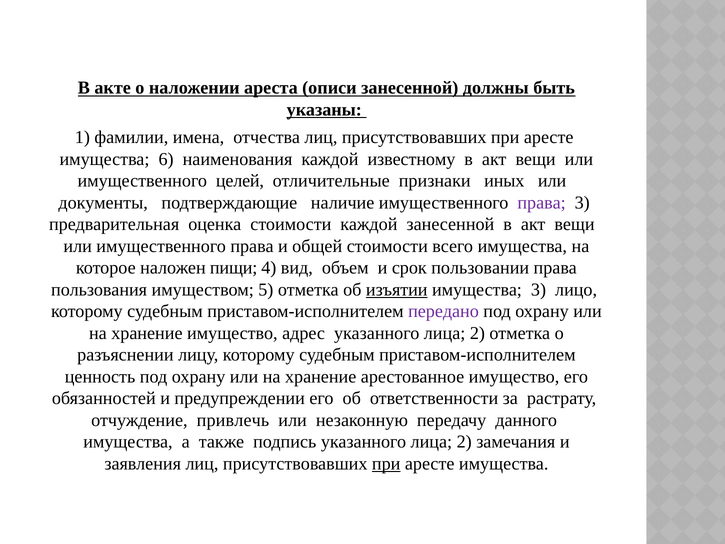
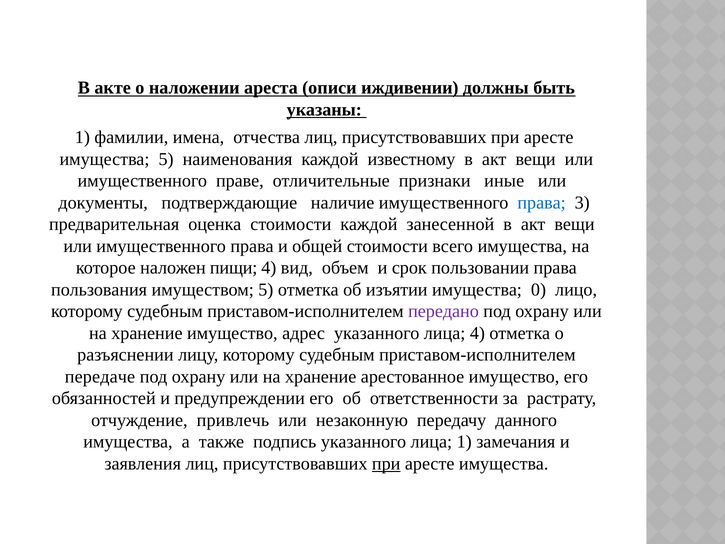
описи занесенной: занесенной -> иждивении (410, 88)
имущества 6: 6 -> 5 (166, 159)
целей: целей -> праве (240, 181)
иных: иных -> иные (504, 181)
права colour: purple -> blue (542, 203)
изъятии underline: present -> none (397, 290)
имущества 3: 3 -> 0 (539, 290)
адрес указанного лица 2: 2 -> 4 (477, 333)
ценность: ценность -> передаче (100, 377)
подпись указанного лица 2: 2 -> 1 (464, 442)
